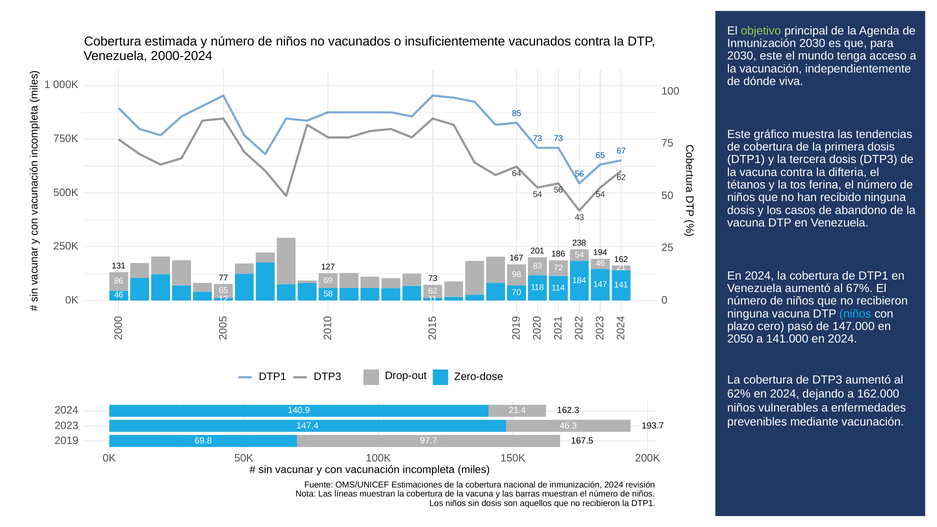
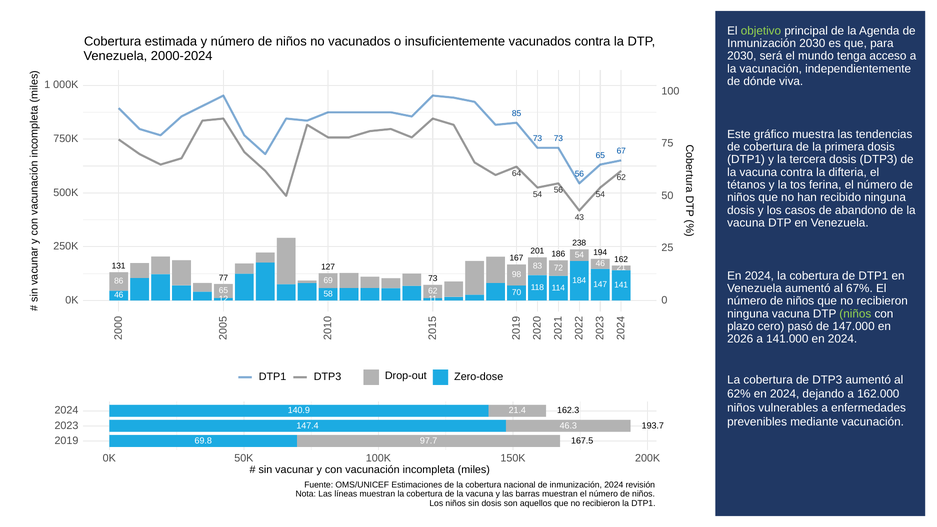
2030 este: este -> será (771, 56)
niños colour: light blue -> light green (855, 314)
2050: 2050 -> 2026 (740, 339)
